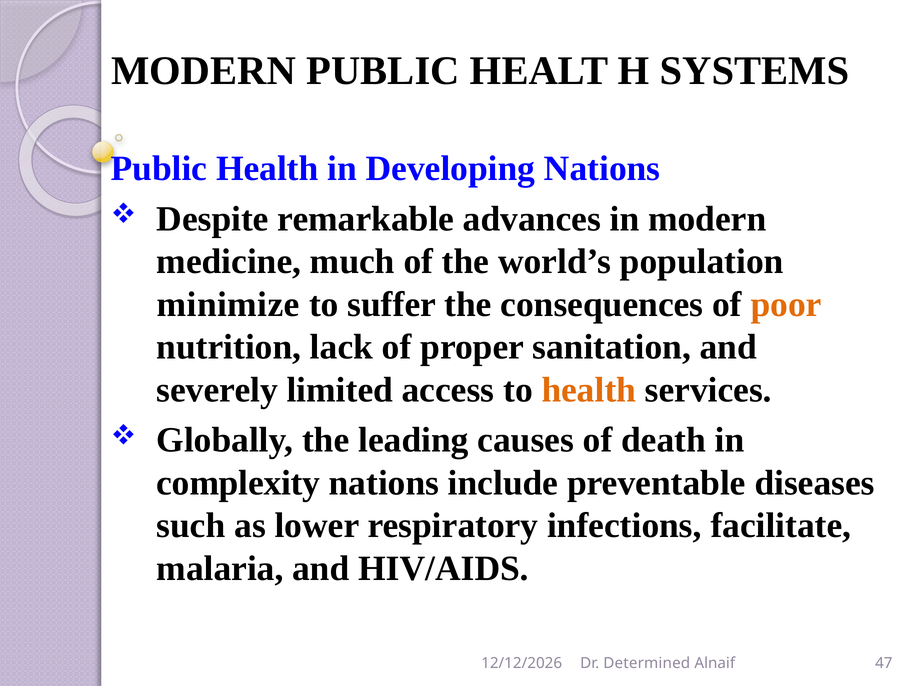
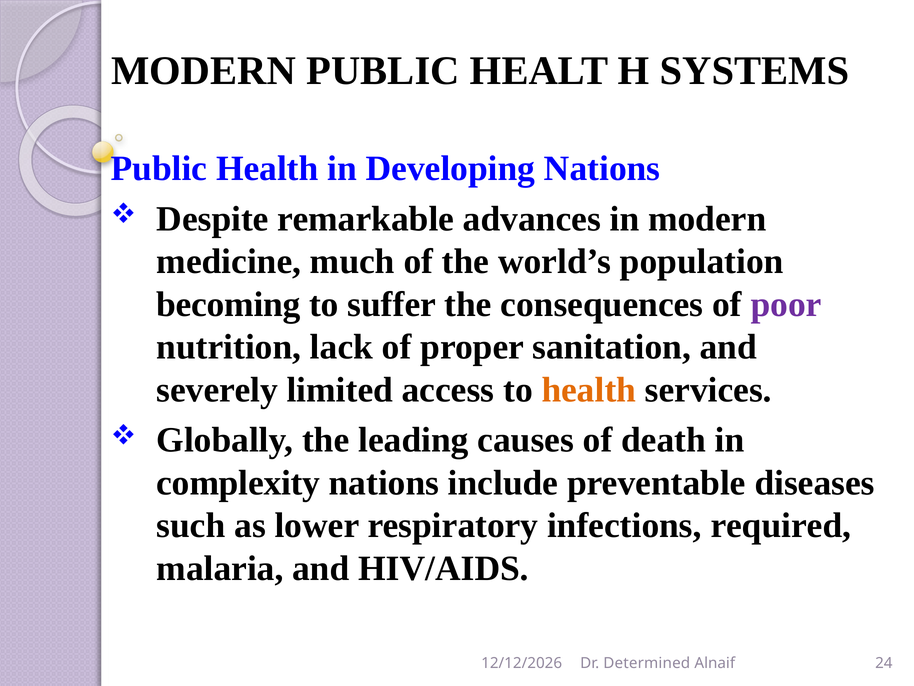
minimize: minimize -> becoming (228, 304)
poor colour: orange -> purple (786, 304)
facilitate: facilitate -> required (781, 525)
47: 47 -> 24 (884, 663)
